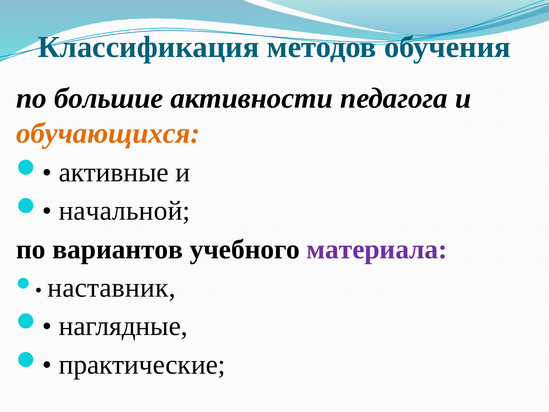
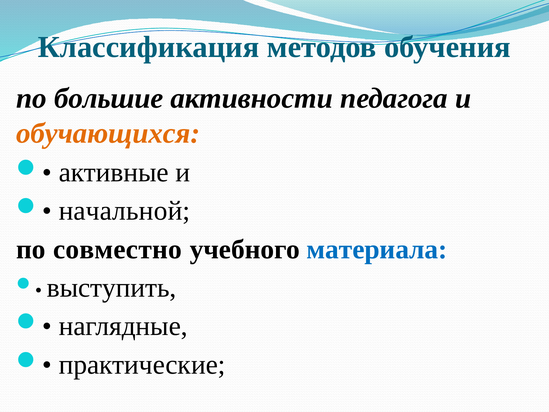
вариантов: вариантов -> совместно (118, 249)
материала colour: purple -> blue (377, 249)
наставник: наставник -> выступить (112, 288)
